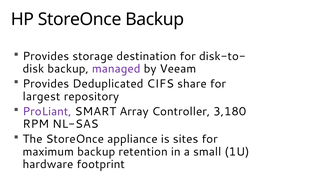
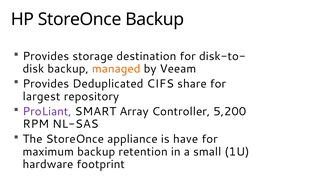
managed colour: purple -> orange (116, 69)
3,180: 3,180 -> 5,200 (230, 111)
sites: sites -> have (186, 139)
